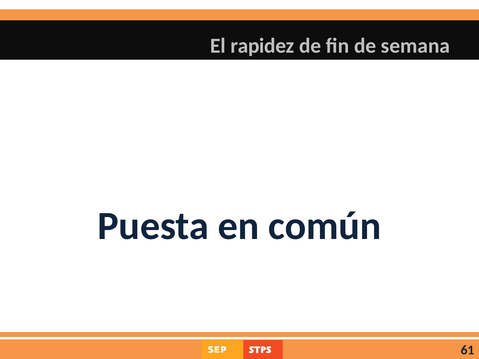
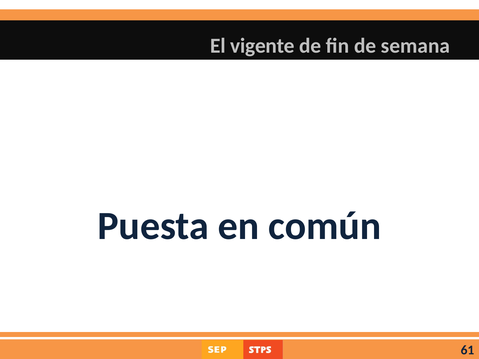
rapidez: rapidez -> vigente (262, 46)
